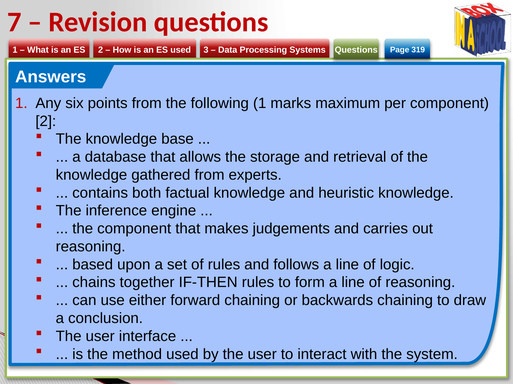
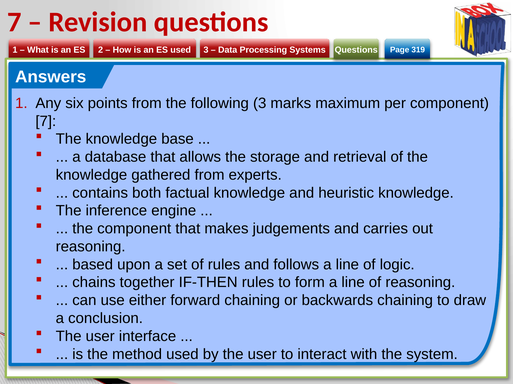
following 1: 1 -> 3 (260, 103)
2: 2 -> 7 (46, 121)
